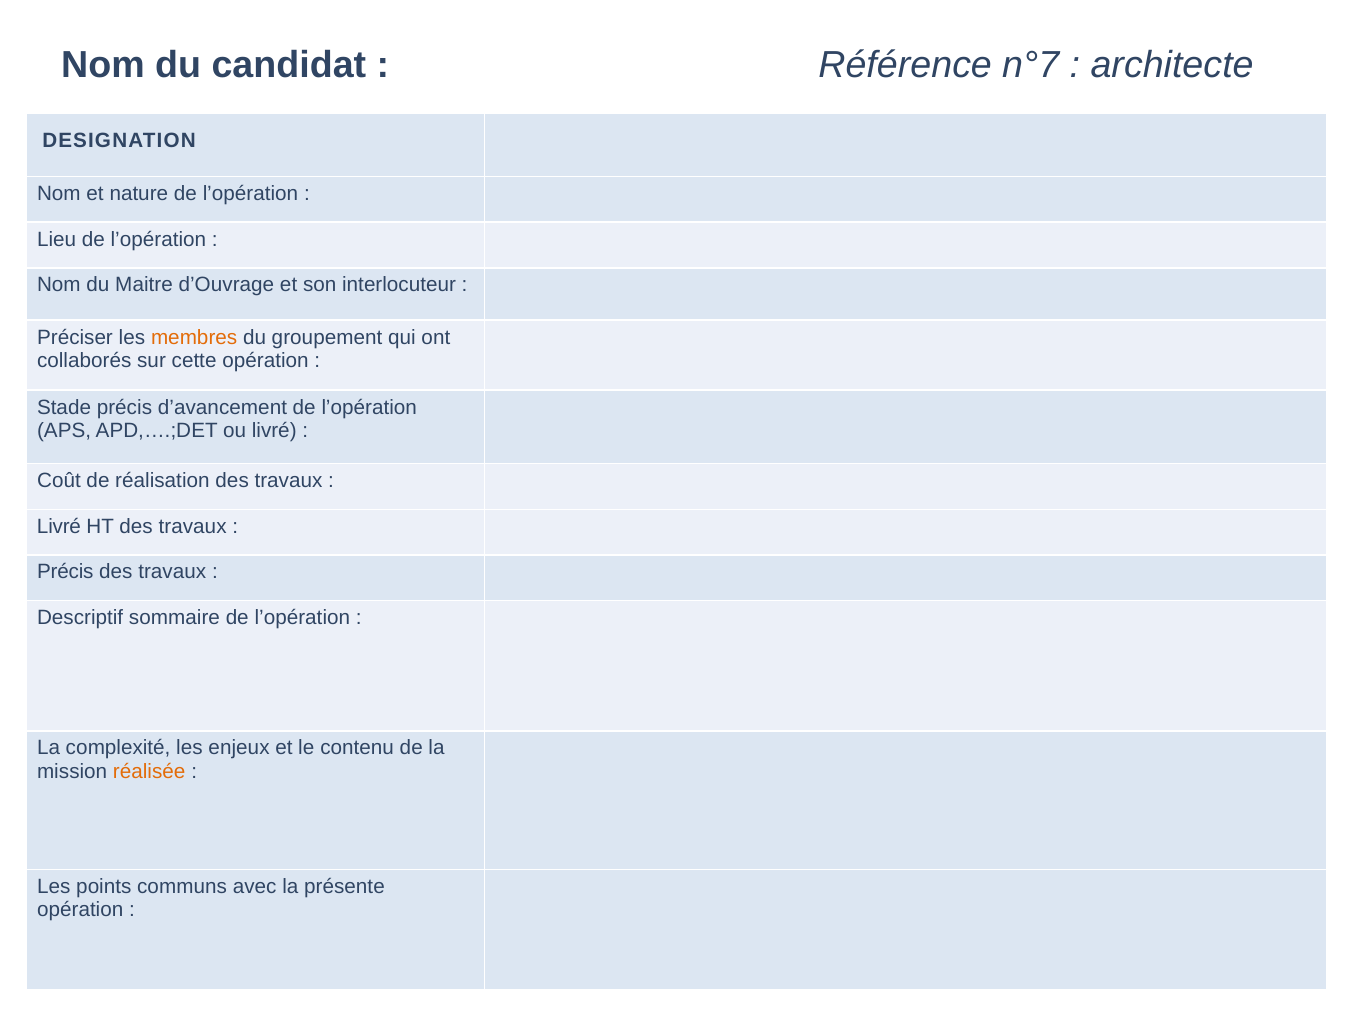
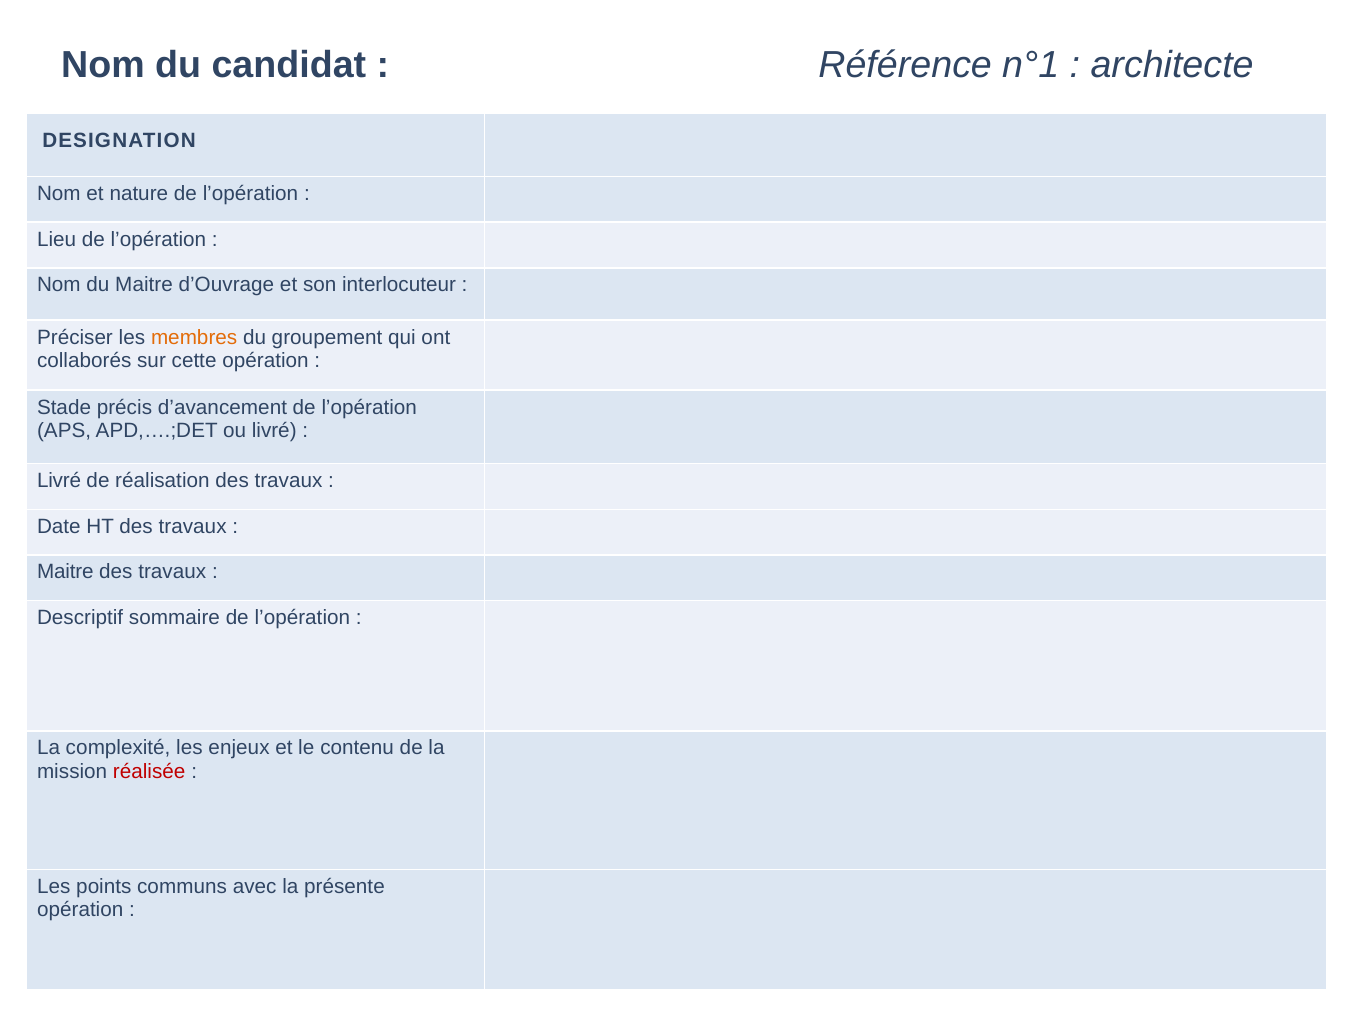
n°7: n°7 -> n°1 (1031, 65)
Coût: Coût -> Livré (59, 481)
Livré: Livré -> Date (59, 526)
Précis: Précis -> Maitre (65, 572)
réalisée colour: orange -> red (149, 771)
